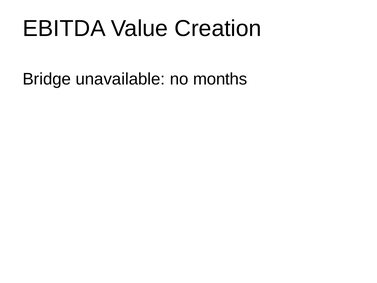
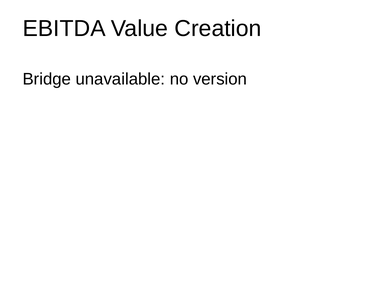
months: months -> version (220, 79)
